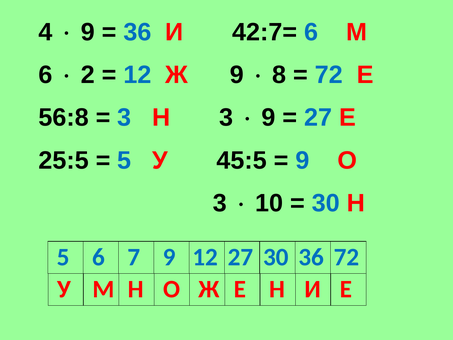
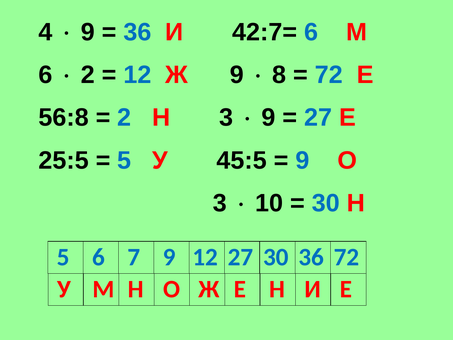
3: 3 -> 2 (124, 118)
